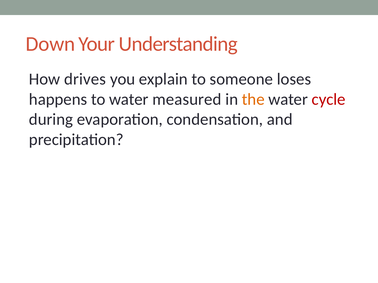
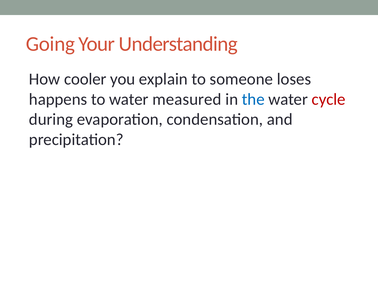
Down: Down -> Going (50, 44)
drives: drives -> cooler (85, 79)
the colour: orange -> blue (253, 99)
